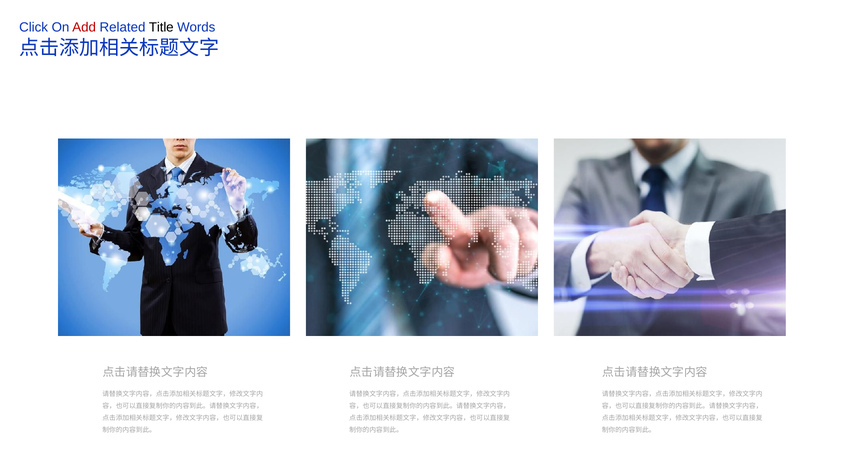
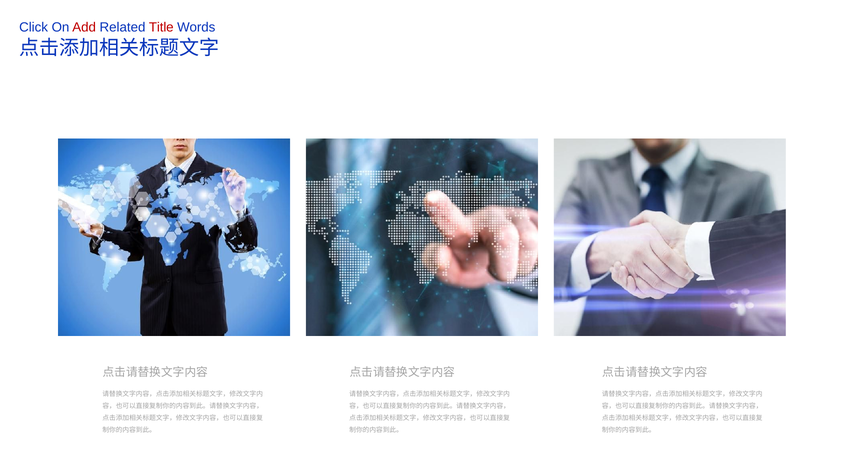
Title colour: black -> red (161, 28)
